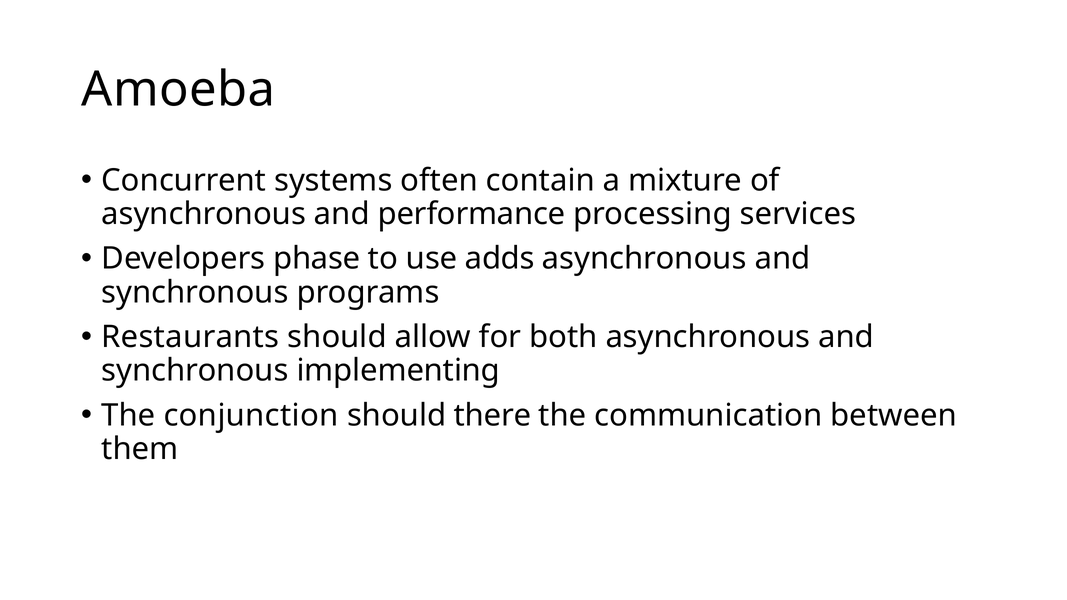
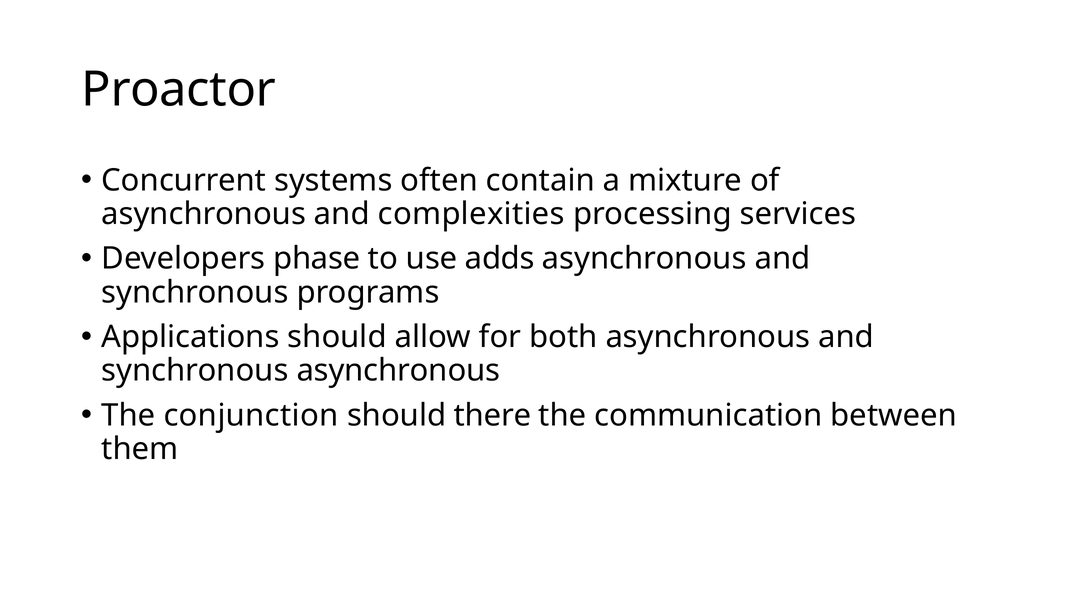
Amoeba: Amoeba -> Proactor (179, 90)
performance: performance -> complexities (471, 214)
Restaurants: Restaurants -> Applications (190, 337)
synchronous implementing: implementing -> asynchronous (398, 371)
